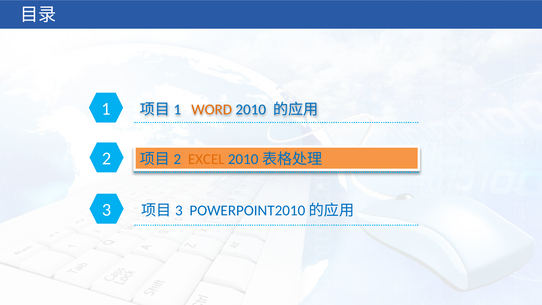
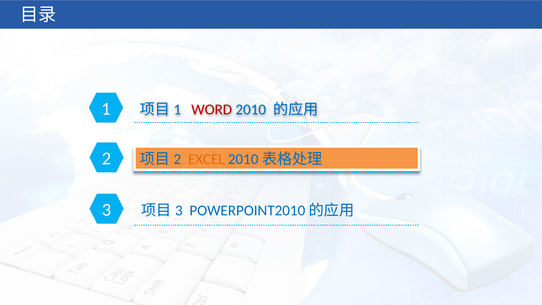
WORD colour: orange -> red (212, 109)
